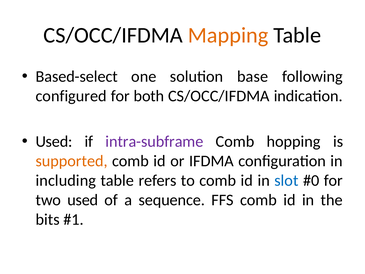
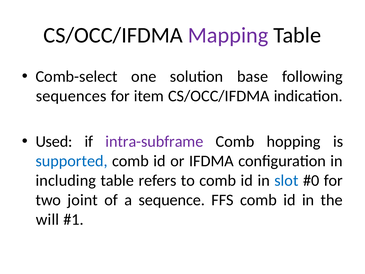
Mapping colour: orange -> purple (228, 35)
Based-select: Based-select -> Comb-select (77, 77)
configured: configured -> sequences (71, 96)
both: both -> item (149, 96)
supported colour: orange -> blue (72, 161)
two used: used -> joint (83, 200)
bits: bits -> will (48, 219)
